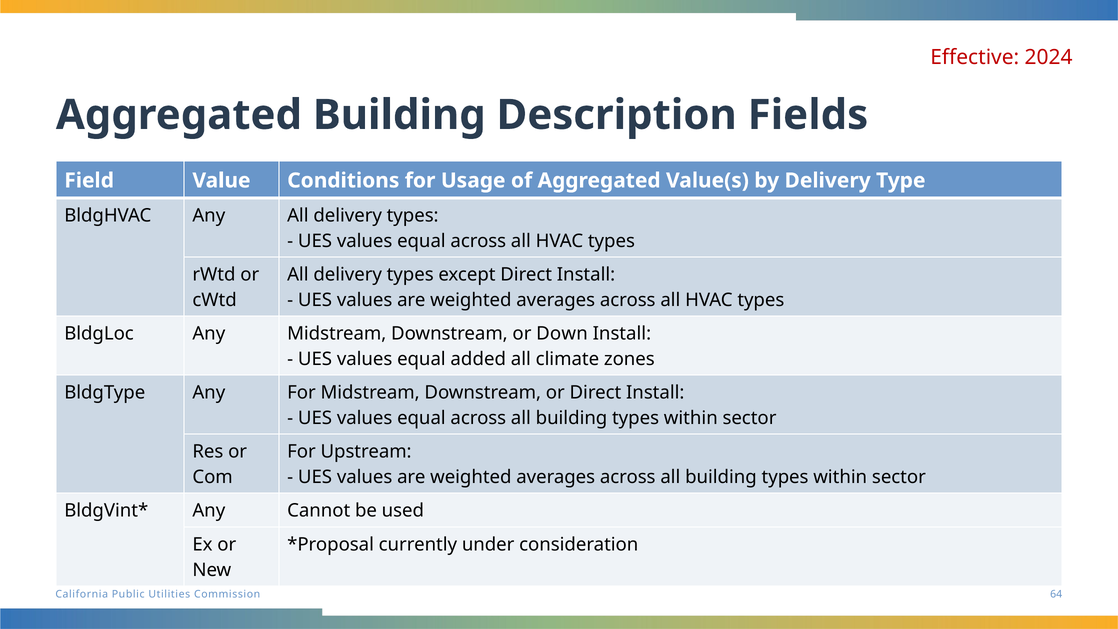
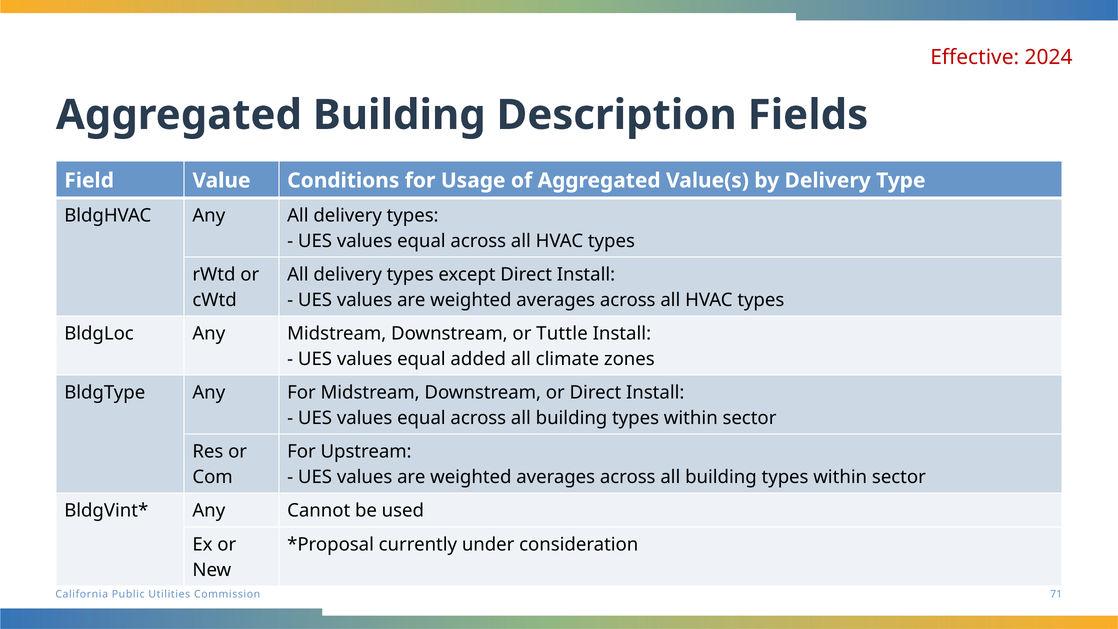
Down: Down -> Tuttle (562, 334)
64: 64 -> 71 (1056, 594)
